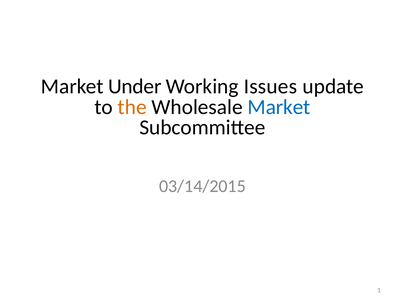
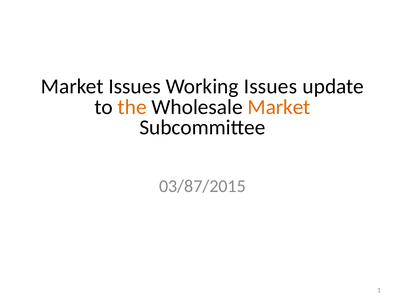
Market Under: Under -> Issues (135, 86)
Market colour: blue -> orange (279, 107)
03/14/2015: 03/14/2015 -> 03/87/2015 (202, 186)
